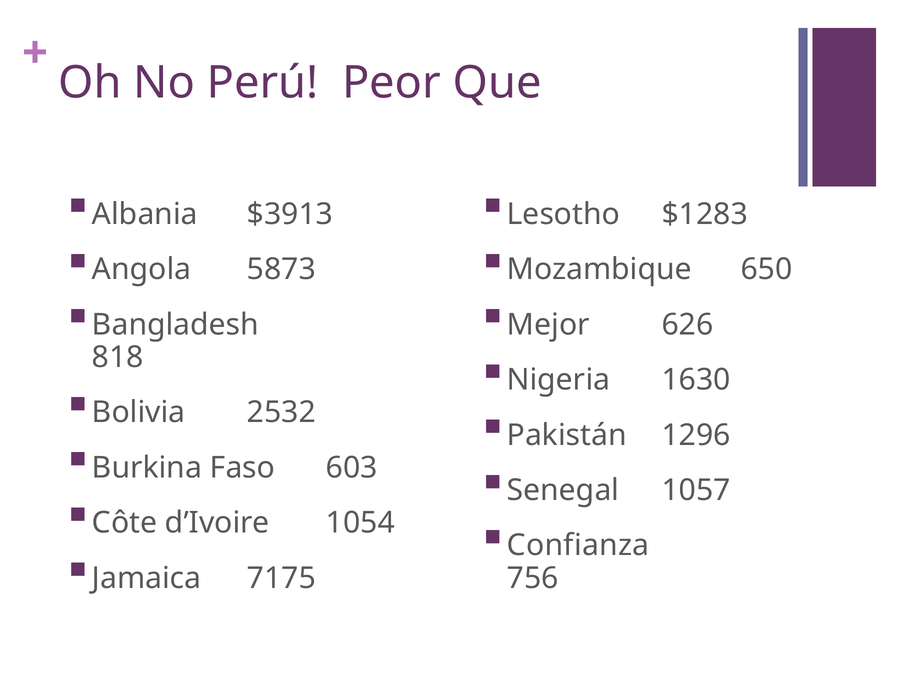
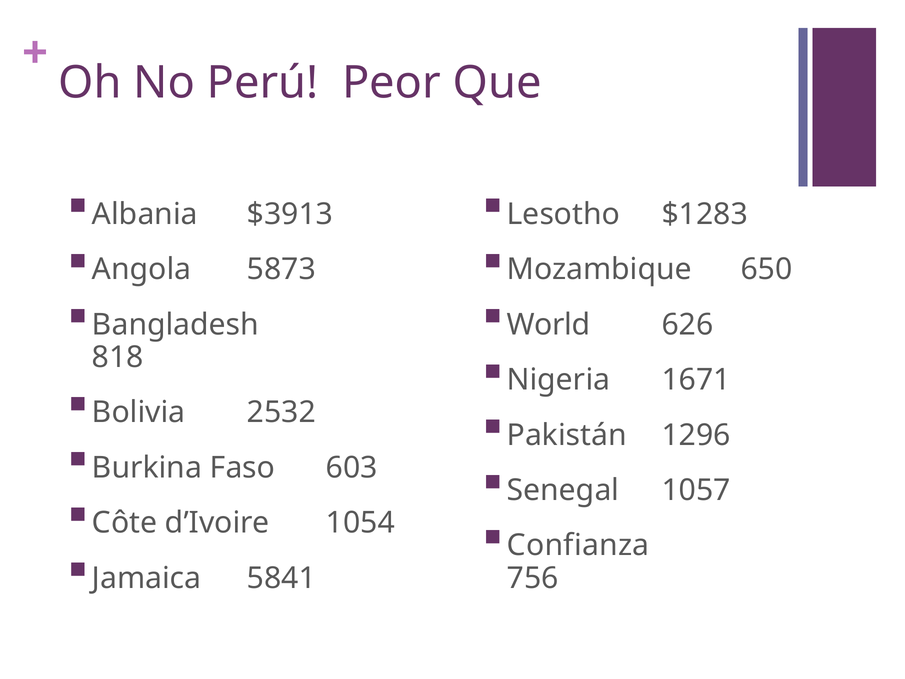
Mejor: Mejor -> World (549, 325)
1630: 1630 -> 1671 (696, 380)
7175: 7175 -> 5841 (281, 578)
